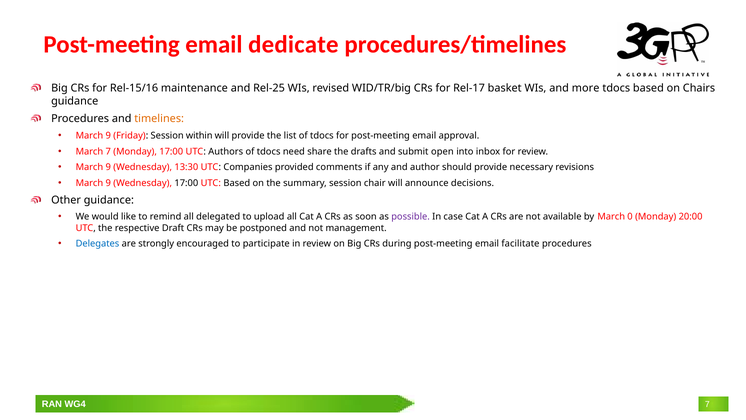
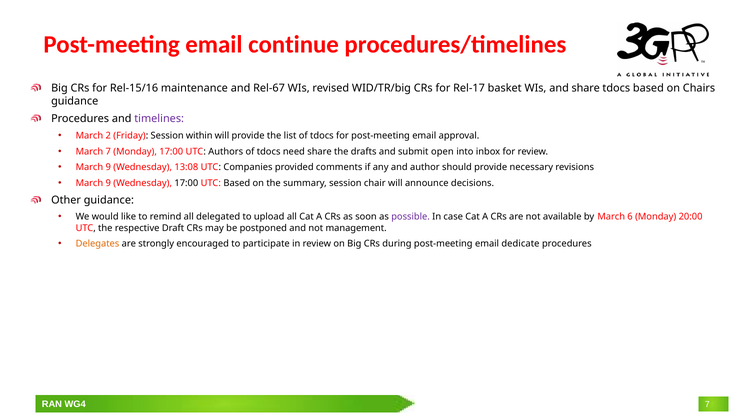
dedicate: dedicate -> continue (294, 45)
Rel-25: Rel-25 -> Rel-67 (269, 88)
and more: more -> share (586, 88)
timelines colour: orange -> purple (159, 119)
9: 9 -> 2 (108, 135)
13:30: 13:30 -> 13:08 (186, 167)
0: 0 -> 6 (630, 217)
Delegates colour: blue -> orange (97, 244)
facilitate: facilitate -> dedicate (520, 244)
